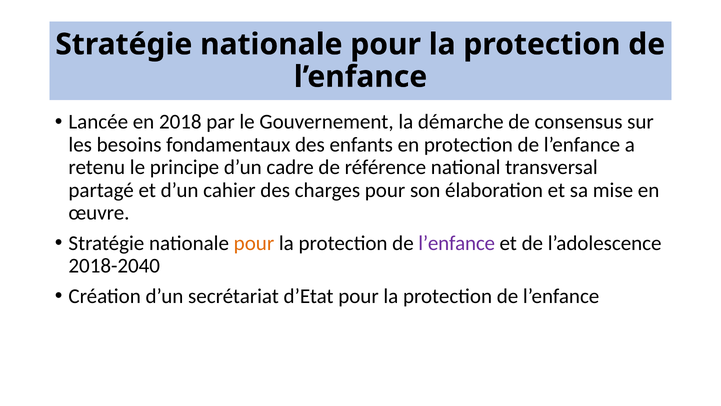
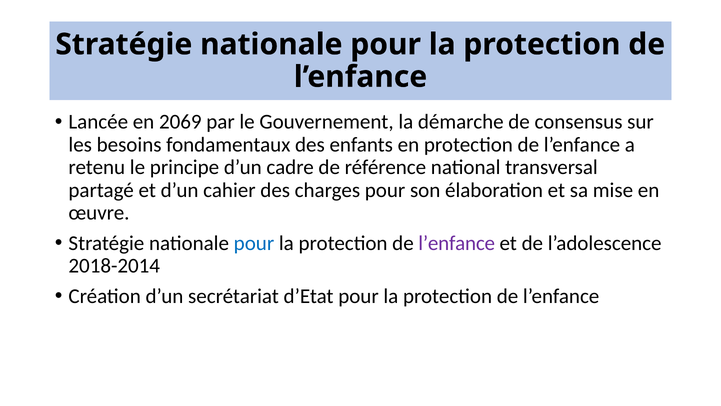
2018: 2018 -> 2069 (180, 122)
pour colour: orange -> blue (254, 243)
2018-2040: 2018-2040 -> 2018-2014 (114, 266)
